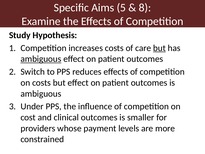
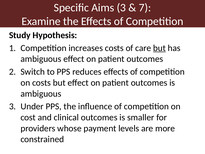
Aims 5: 5 -> 3 (121, 8)
8: 8 -> 7 (145, 8)
ambiguous underline: present -> none (41, 59)
